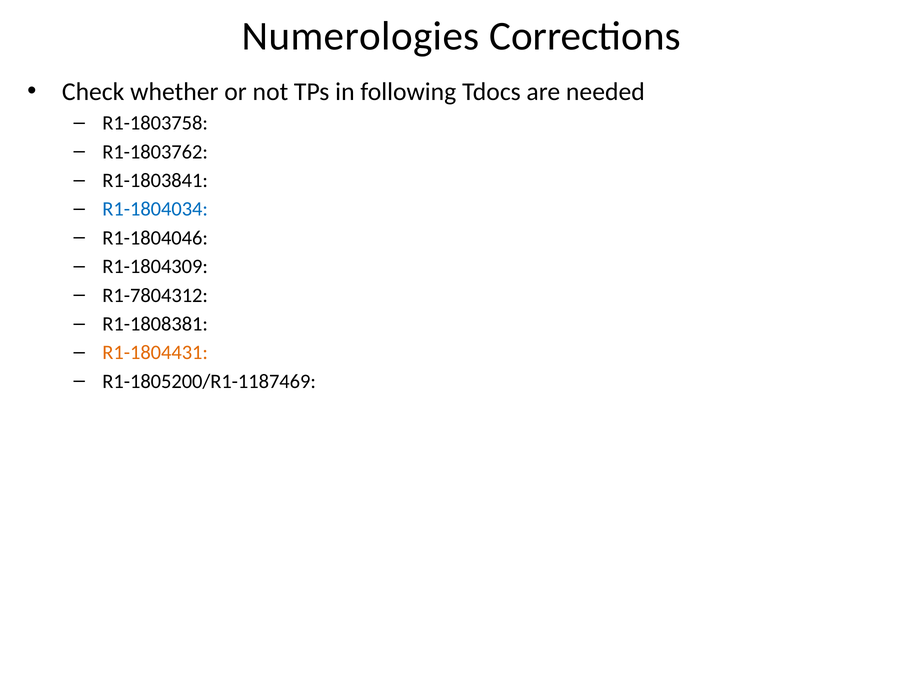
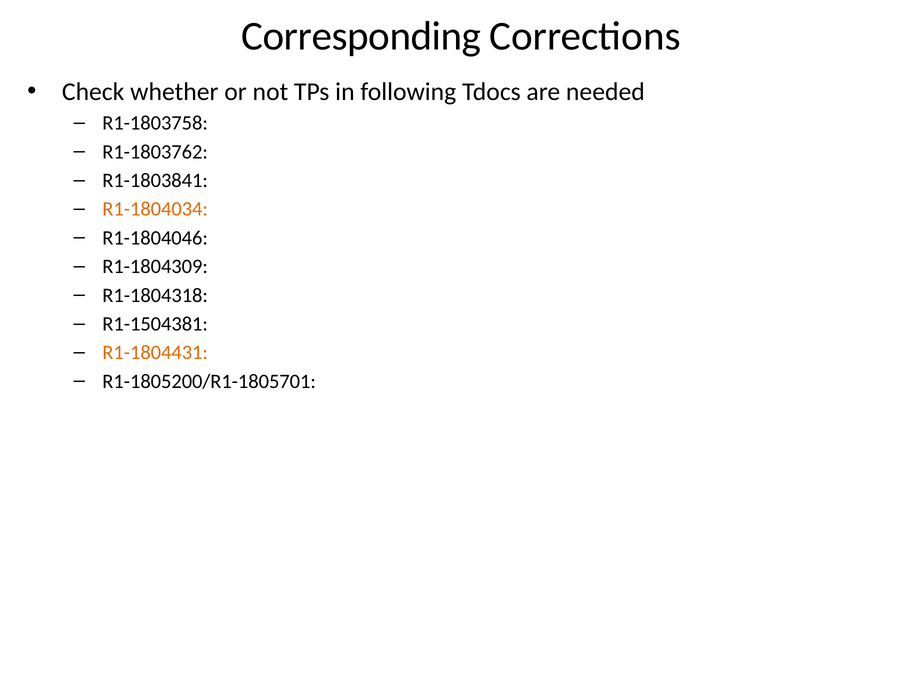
Numerologies: Numerologies -> Corresponding (361, 36)
R1-1804034 colour: blue -> orange (155, 209)
R1-7804312: R1-7804312 -> R1-1804318 (155, 295)
R1-1808381: R1-1808381 -> R1-1504381 (155, 324)
R1-1805200/R1-1187469: R1-1805200/R1-1187469 -> R1-1805200/R1-1805701 (209, 382)
